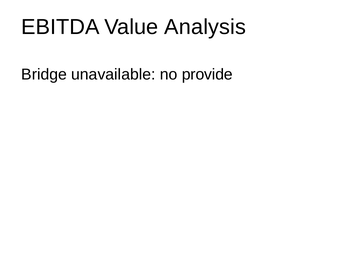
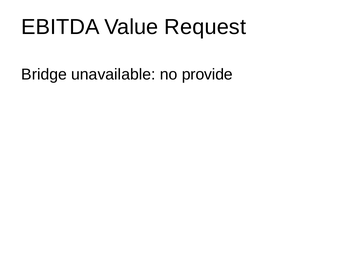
Analysis: Analysis -> Request (205, 27)
